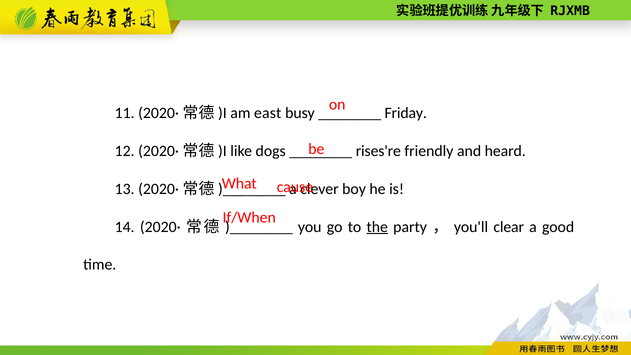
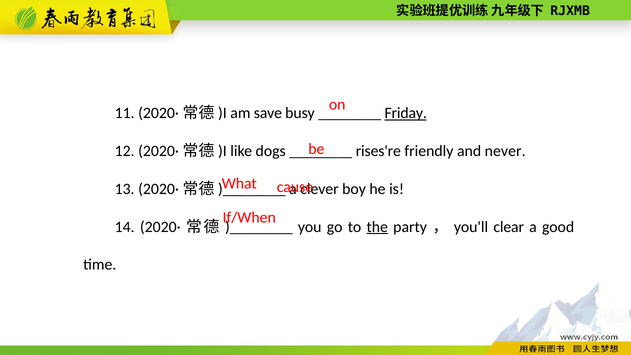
east: east -> save (268, 113)
Friday underline: none -> present (406, 113)
heard: heard -> never (505, 151)
